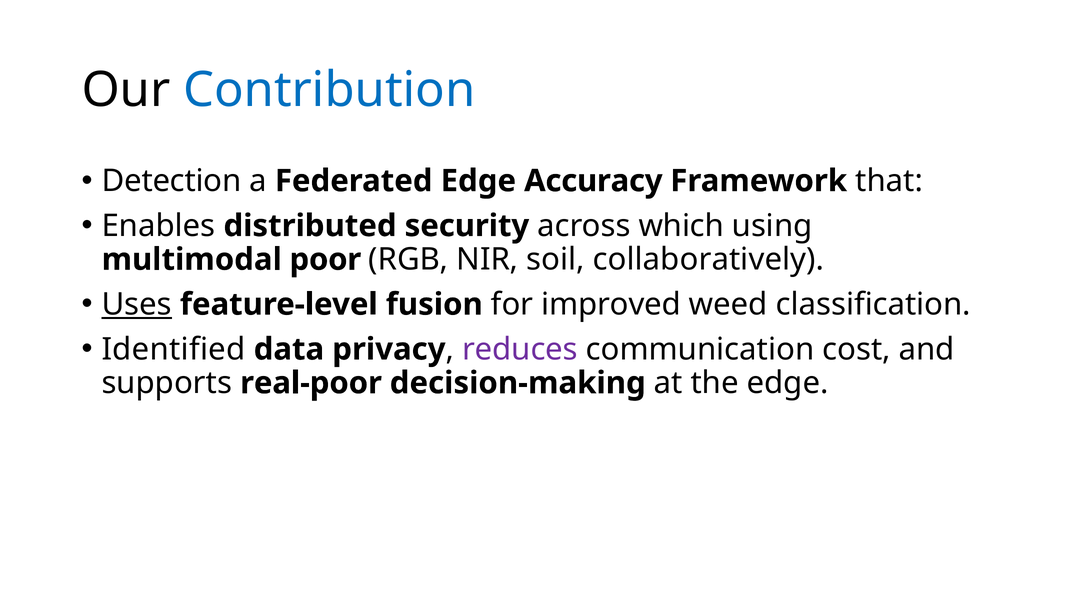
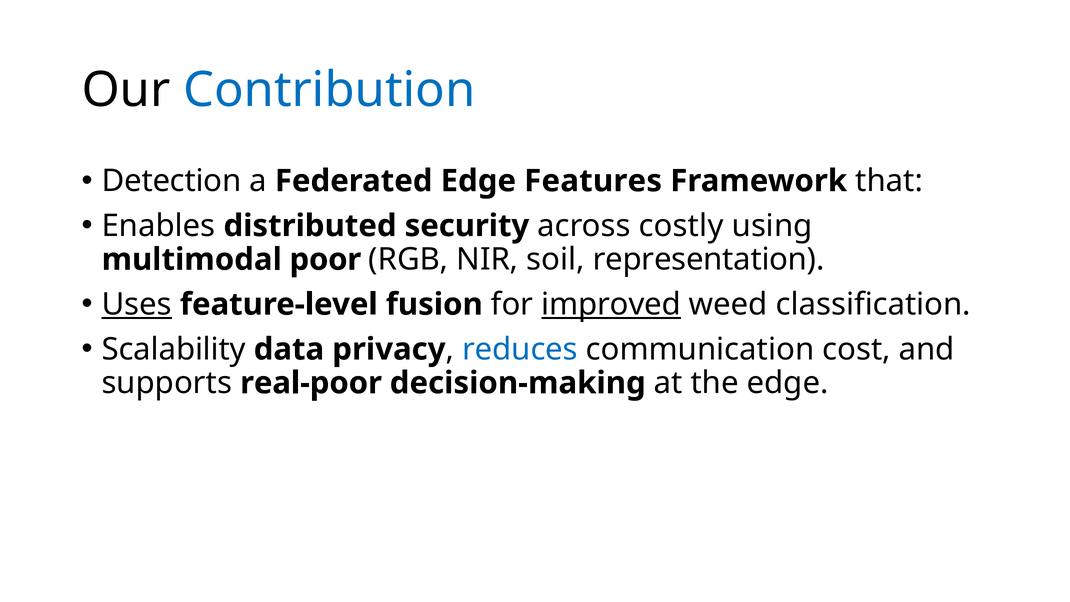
Accuracy: Accuracy -> Features (593, 181)
which: which -> costly (681, 226)
collaboratively: collaboratively -> representation (709, 259)
improved underline: none -> present (611, 304)
Identified: Identified -> Scalability (174, 349)
reduces colour: purple -> blue (520, 349)
